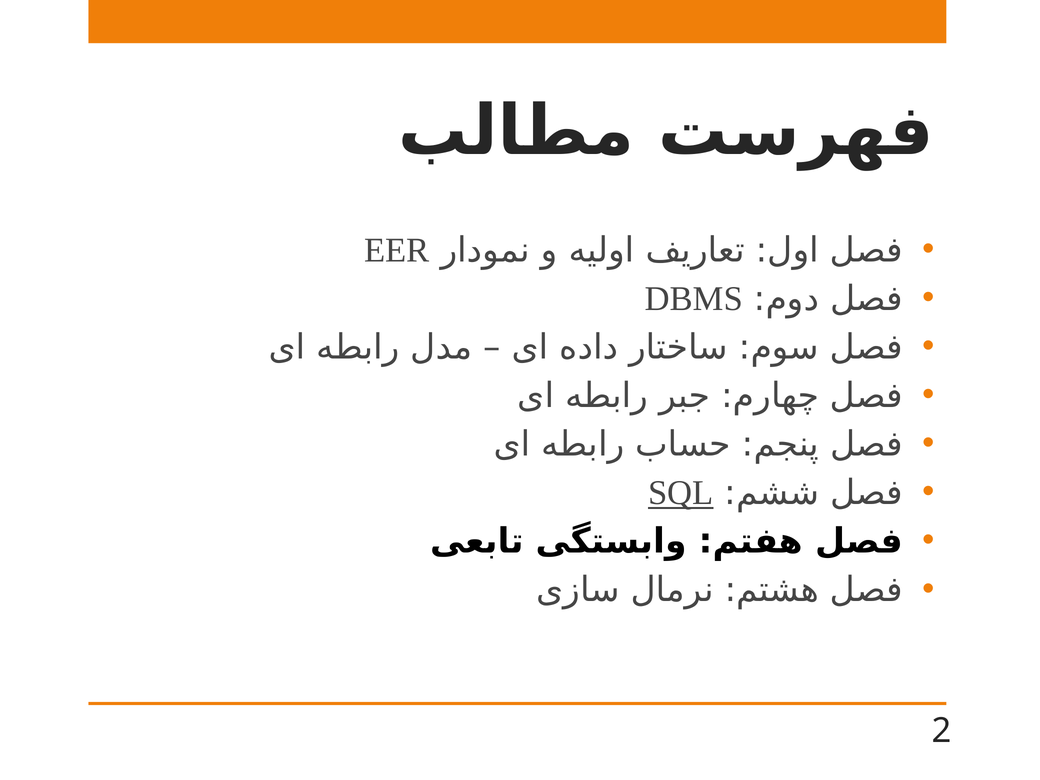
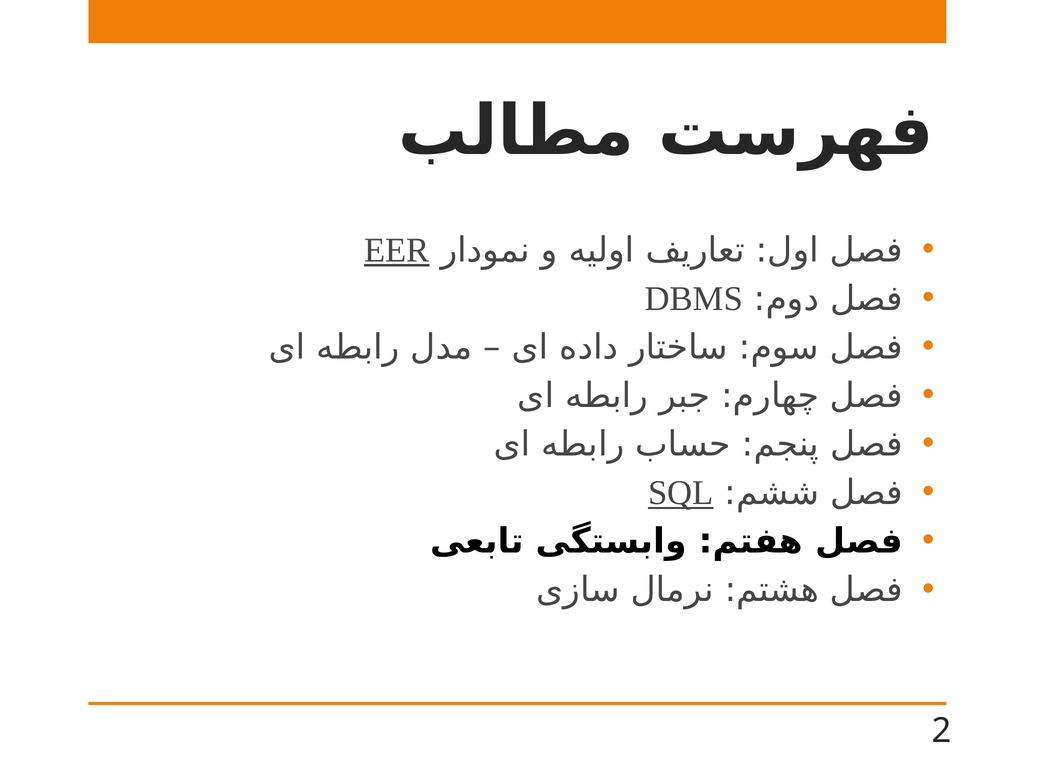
EER underline: none -> present (397, 250)
